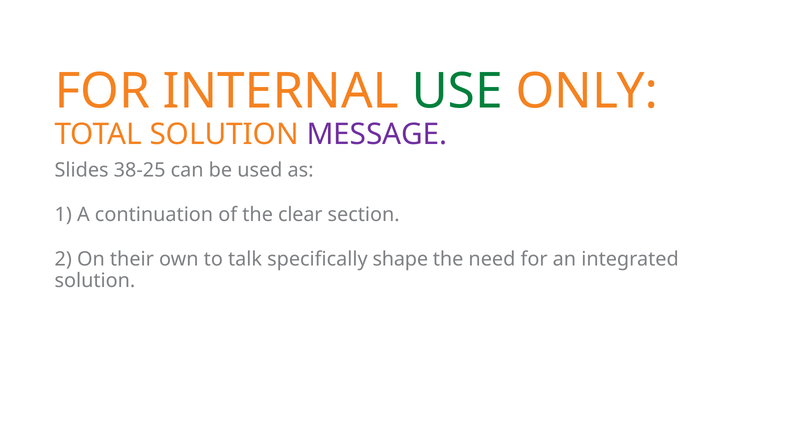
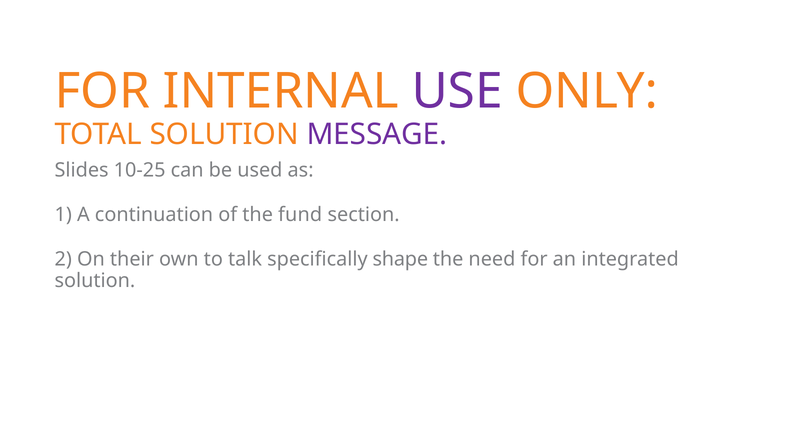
USE colour: green -> purple (457, 91)
38-25: 38-25 -> 10-25 (140, 170)
clear: clear -> fund (300, 215)
